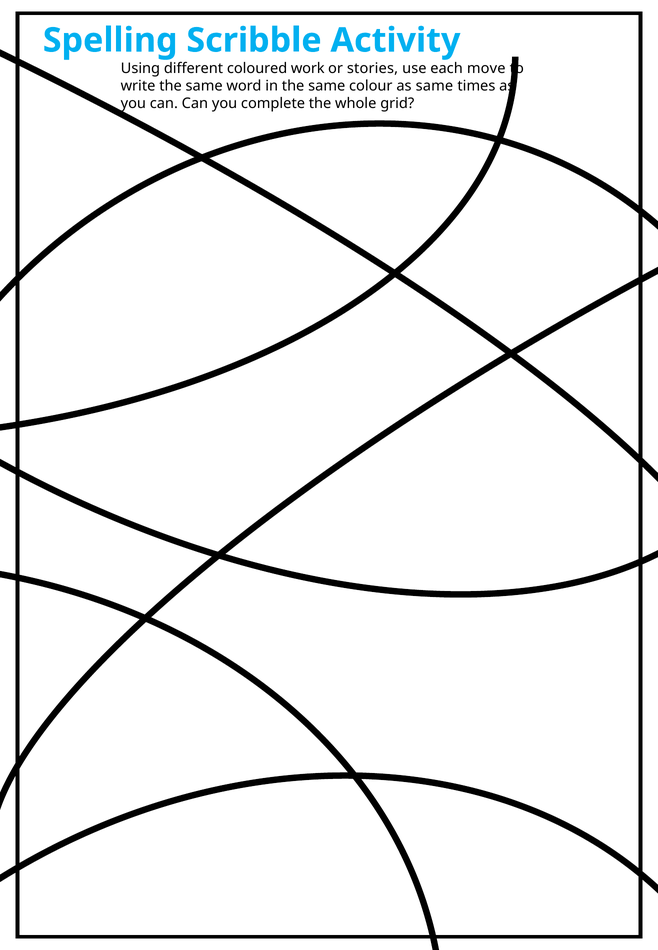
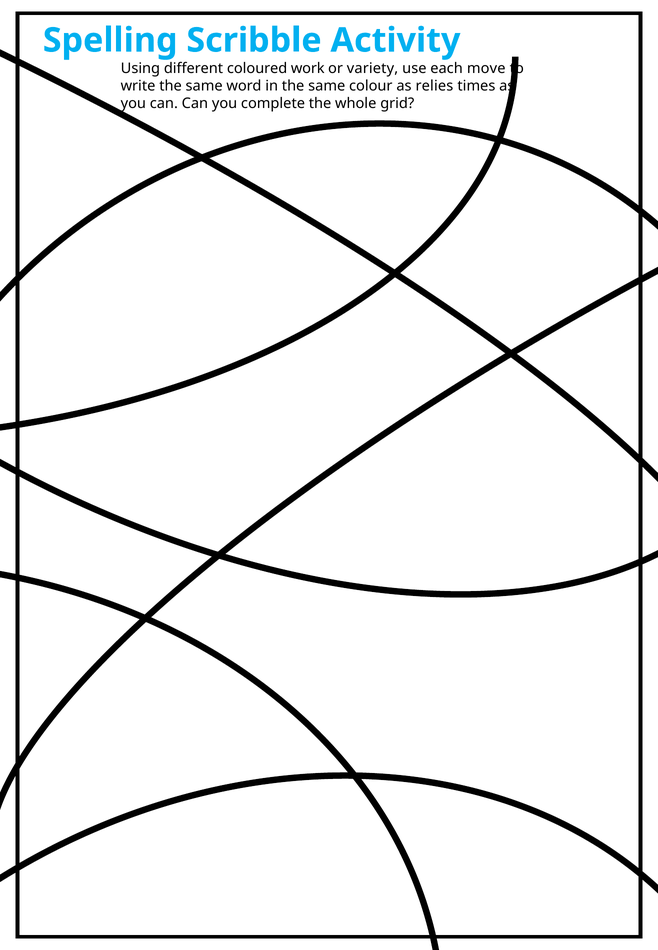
stories: stories -> variety (373, 68)
as same: same -> relies (434, 86)
